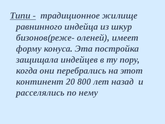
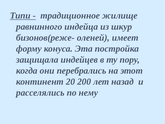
800: 800 -> 200 (84, 82)
